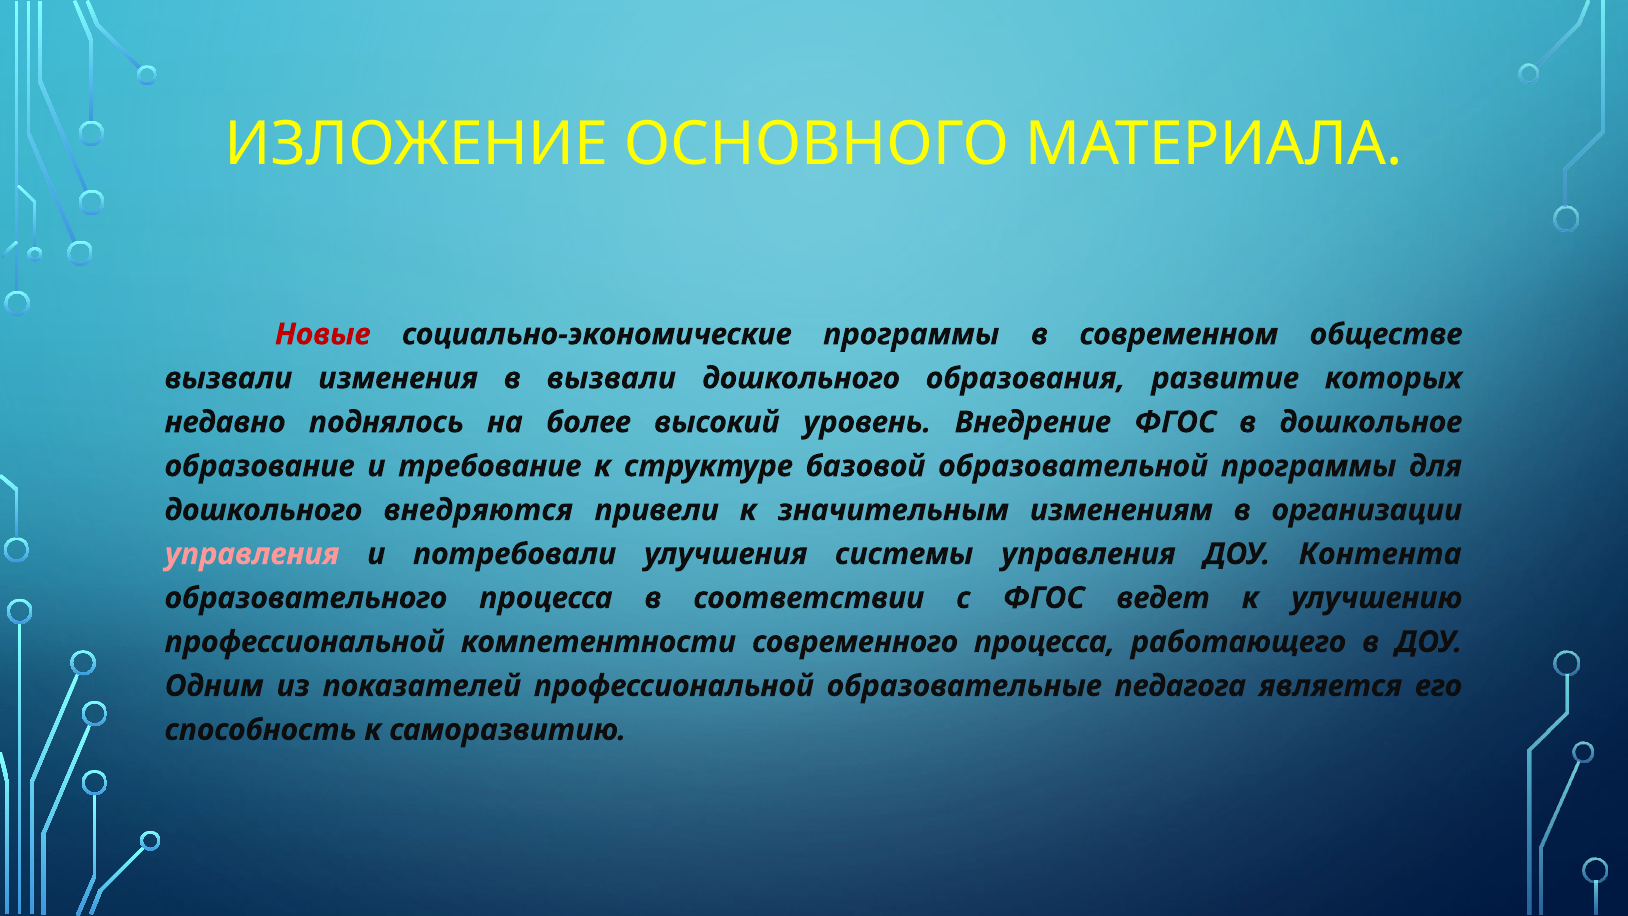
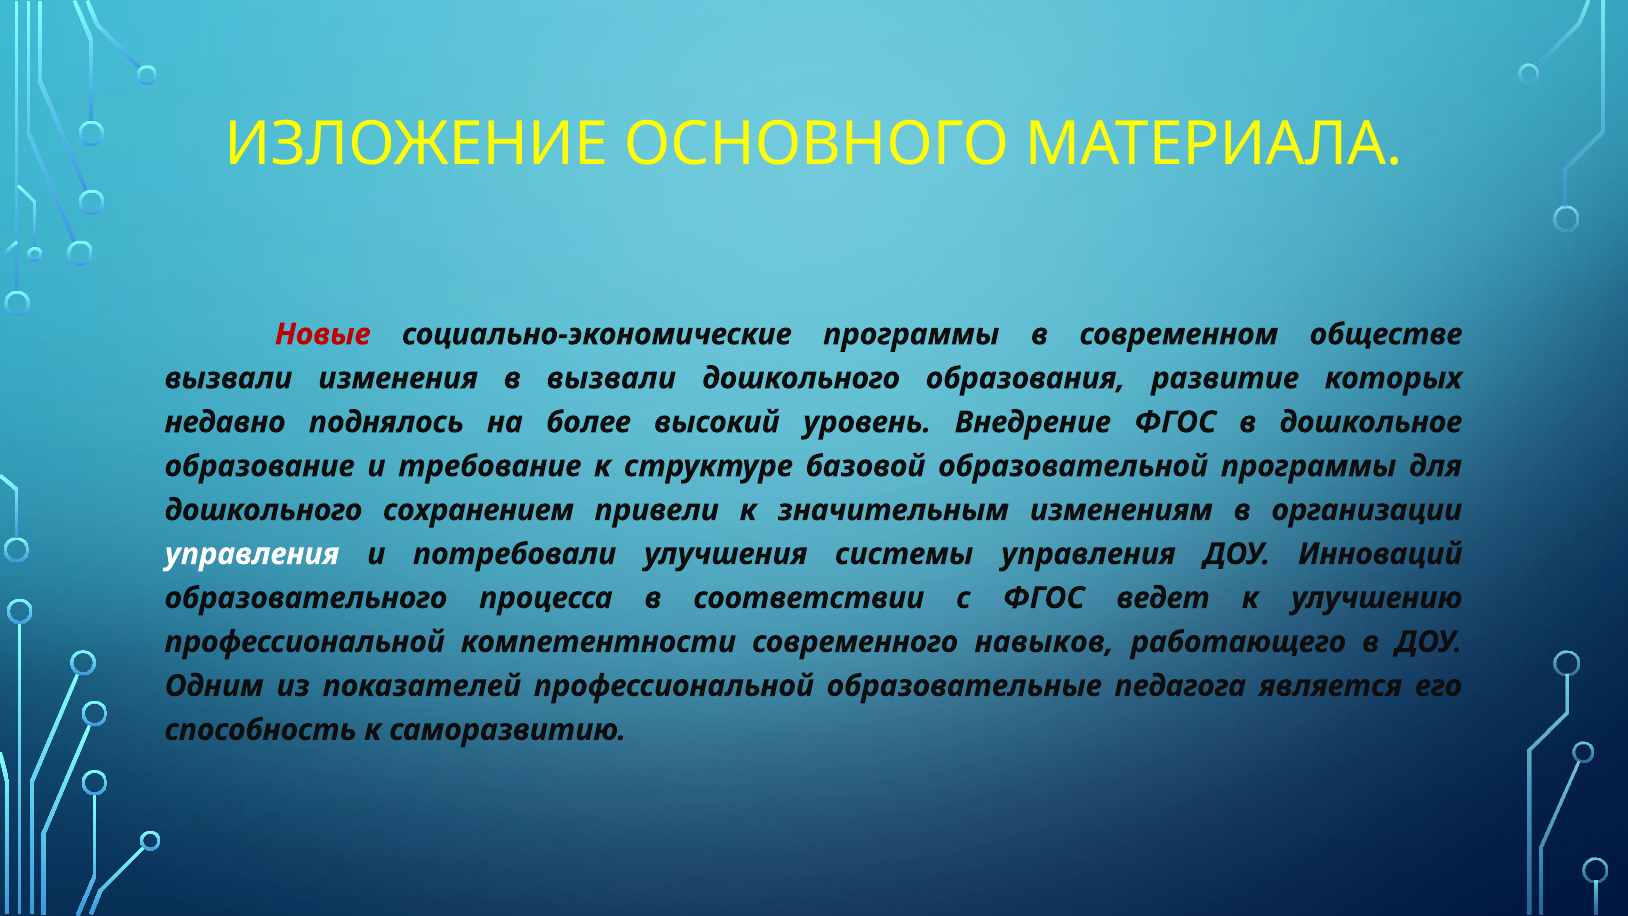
внедряются: внедряются -> сохранением (479, 510)
управления colour: pink -> white (252, 554)
Контента: Контента -> Инноваций (1380, 554)
современного процесса: процесса -> навыков (1044, 642)
